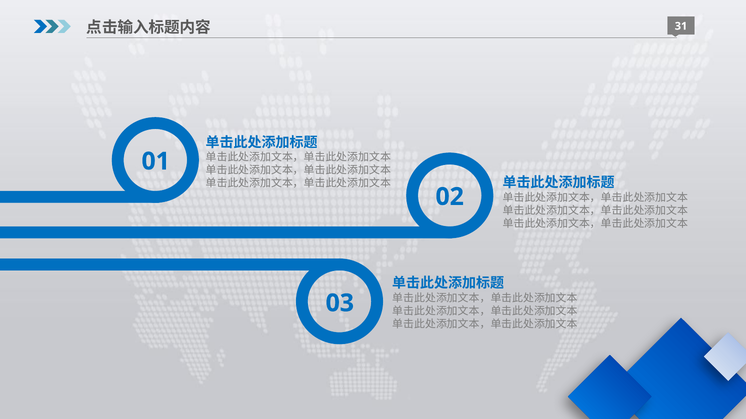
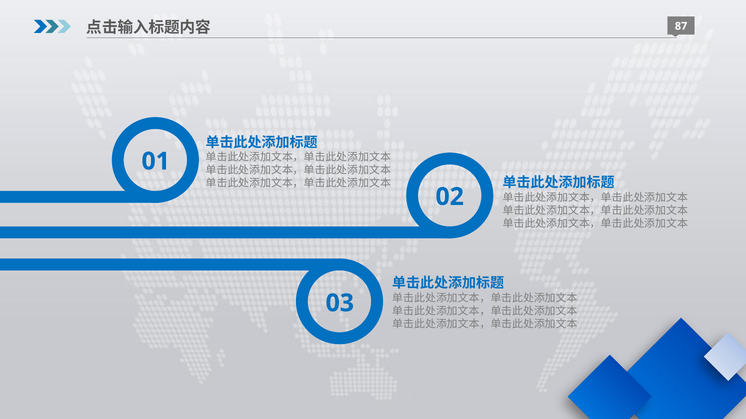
31: 31 -> 87 (681, 26)
